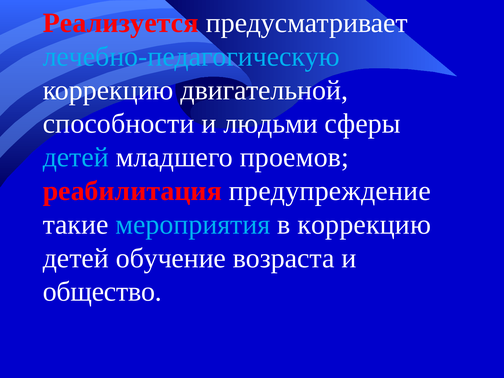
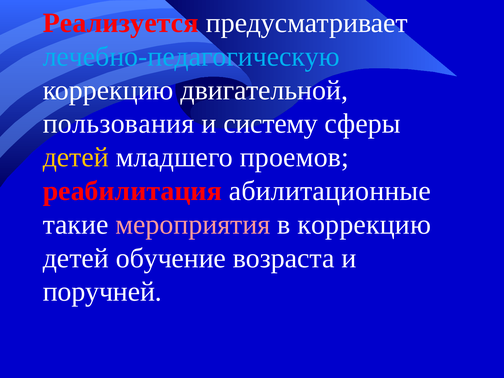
способности: способности -> пользования (119, 124)
людьми: людьми -> систему (271, 124)
детей colour: light blue -> yellow (76, 157)
предупреждение: предупреждение -> абилитационные (330, 191)
мероприятия colour: light blue -> pink (193, 225)
общество: общество -> поручней (102, 292)
